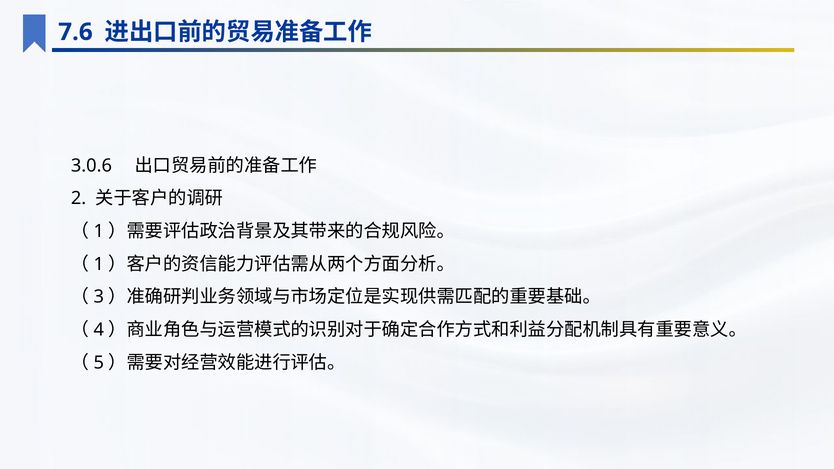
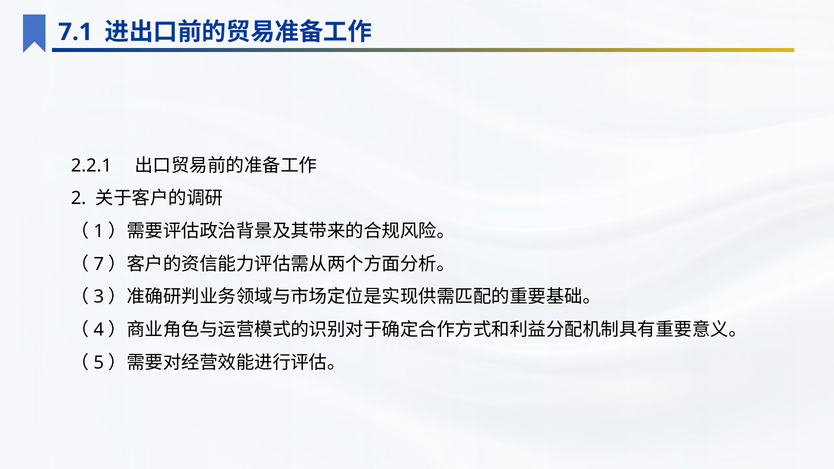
7.6: 7.6 -> 7.1 (75, 32)
3.0.6: 3.0.6 -> 2.2.1 (91, 166)
1: 1 -> 7 (99, 264)
